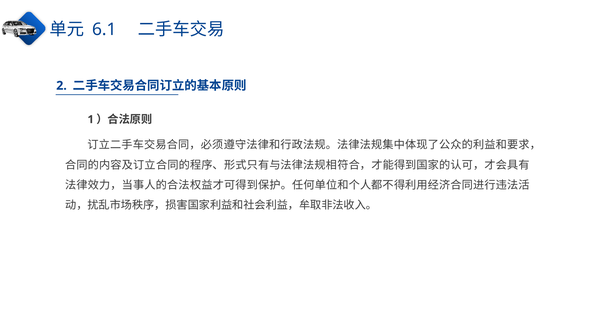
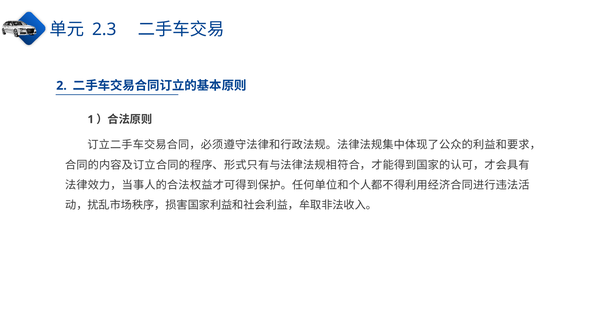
6.1: 6.1 -> 2.3 (104, 29)
